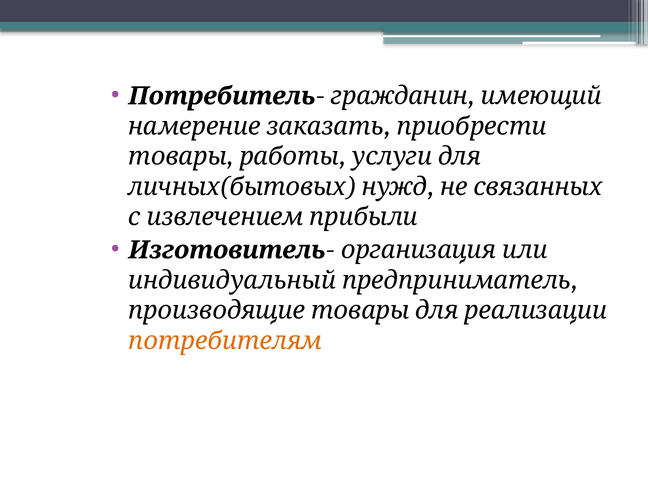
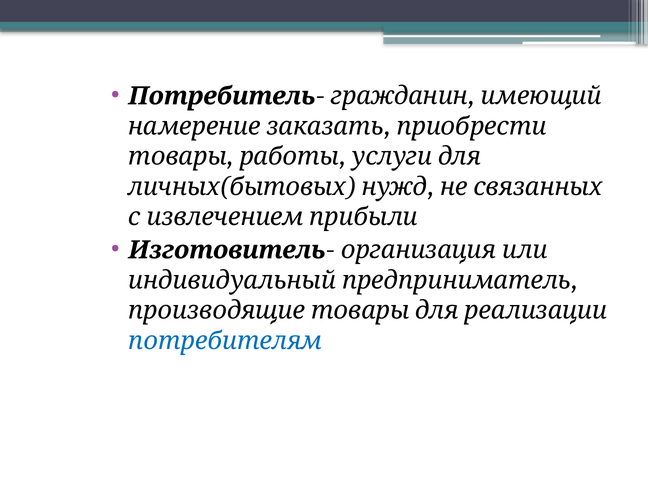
потребителям colour: orange -> blue (225, 341)
